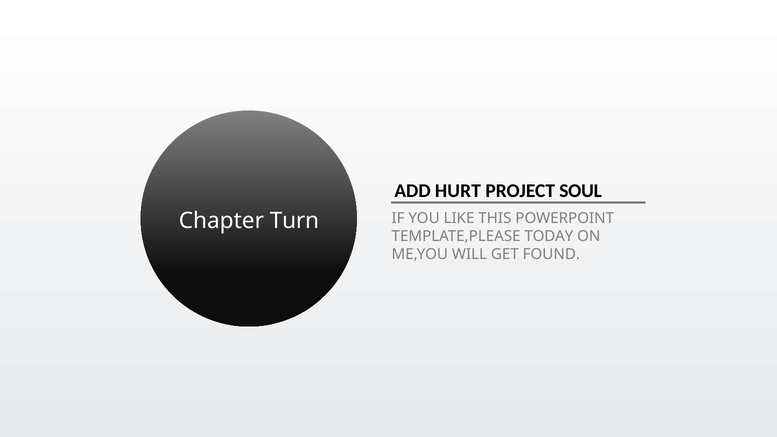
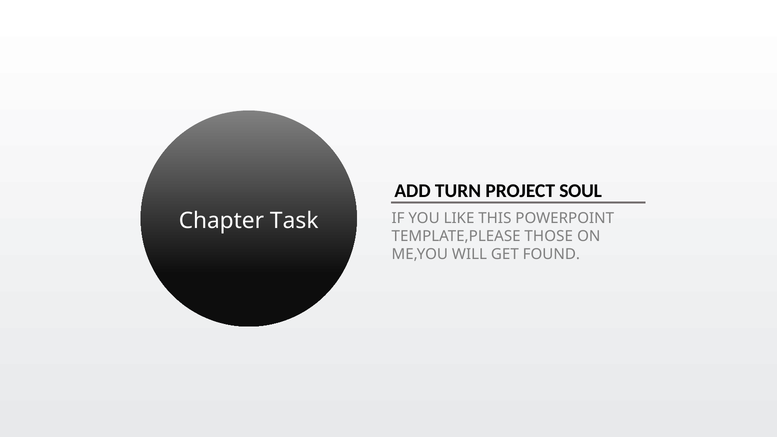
HURT: HURT -> TURN (458, 191)
Turn: Turn -> Task (294, 221)
TODAY: TODAY -> THOSE (549, 236)
